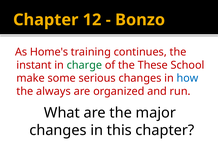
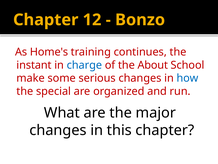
charge colour: green -> blue (84, 65)
These: These -> About (153, 65)
always: always -> special (54, 91)
